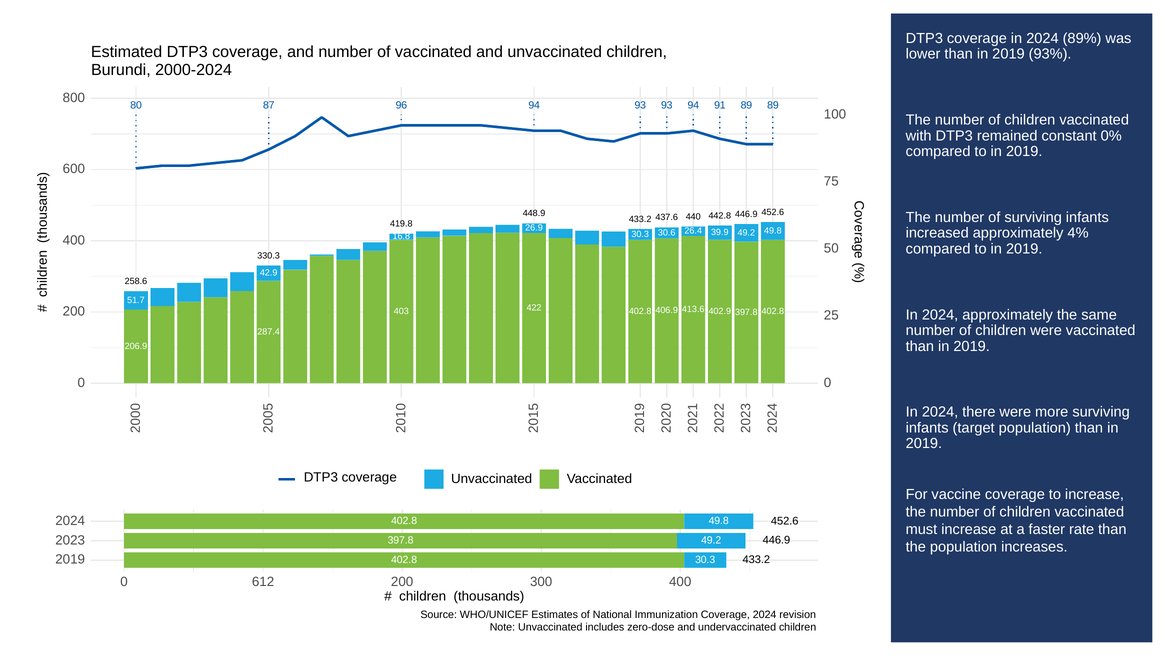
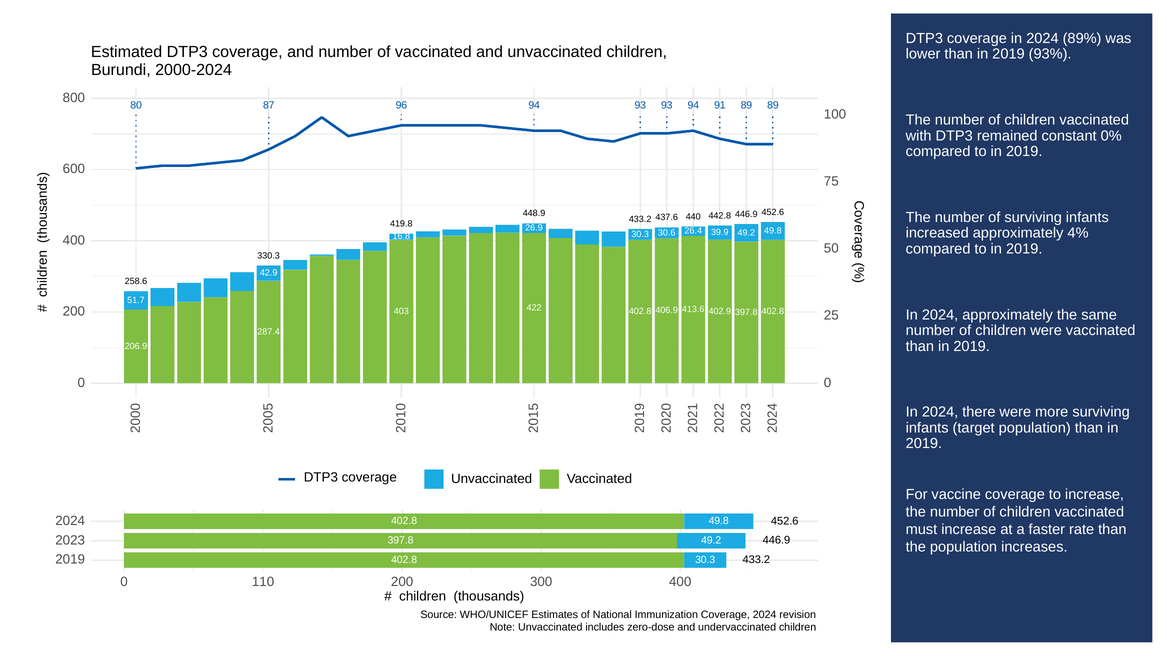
612: 612 -> 110 (263, 582)
